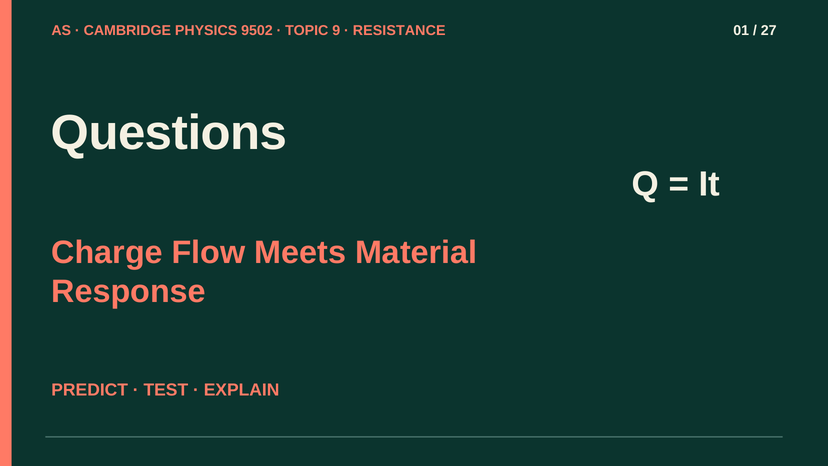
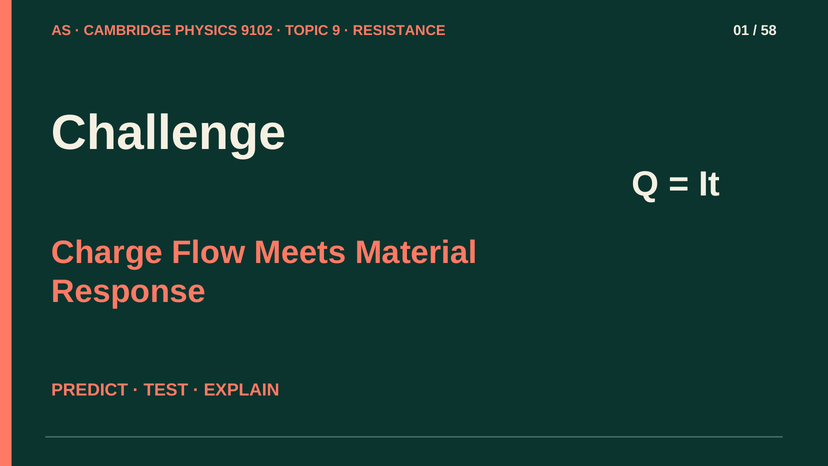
9502: 9502 -> 9102 (257, 31)
27: 27 -> 58 (769, 31)
Questions: Questions -> Challenge (169, 133)
